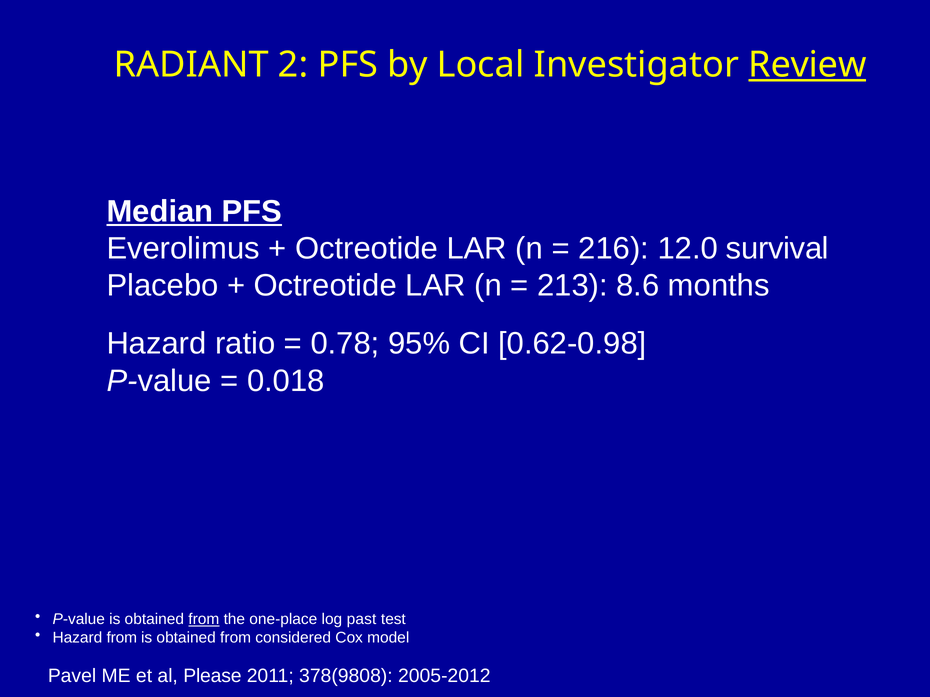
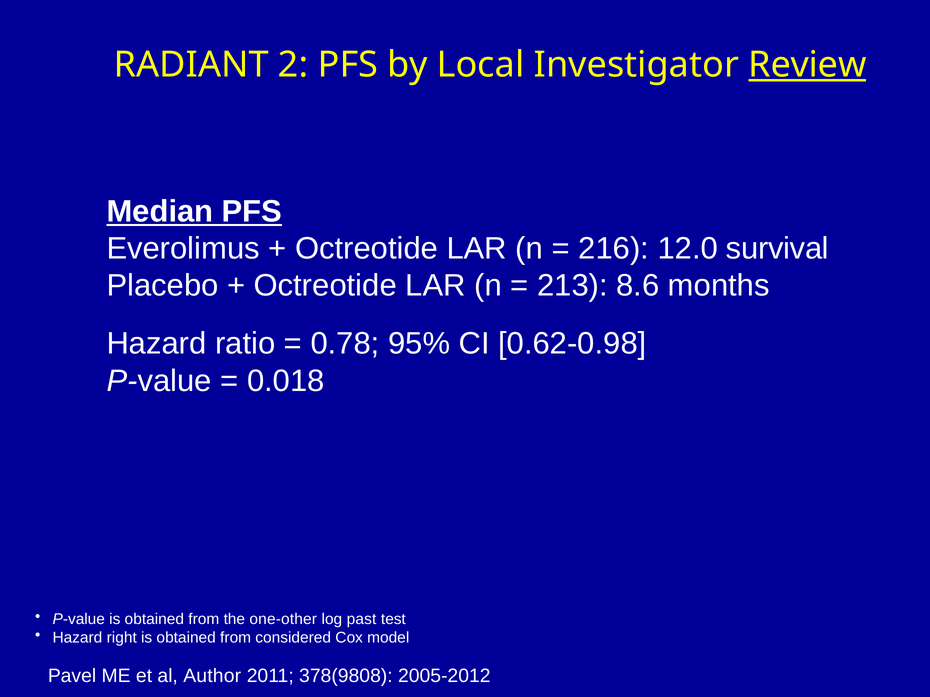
from underline: present -> none (204, 620)
one-place: one-place -> one-other (283, 620)
Hazard from: from -> right (122, 638)
Please: Please -> Author (212, 676)
